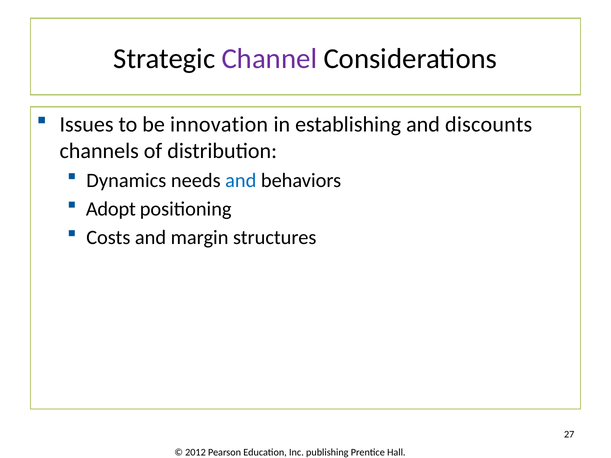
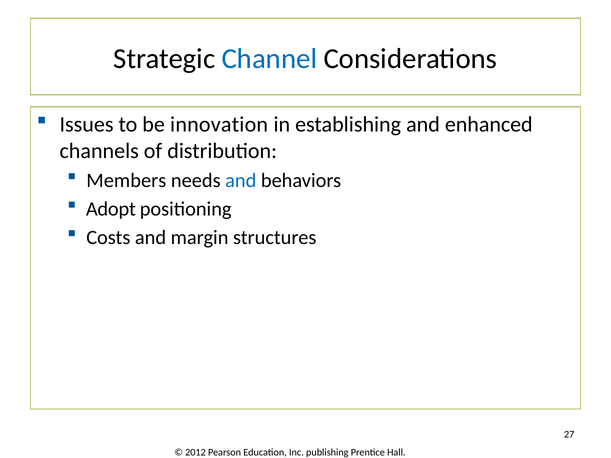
Channel colour: purple -> blue (269, 59)
discounts: discounts -> enhanced (489, 125)
Dynamics: Dynamics -> Members (126, 181)
